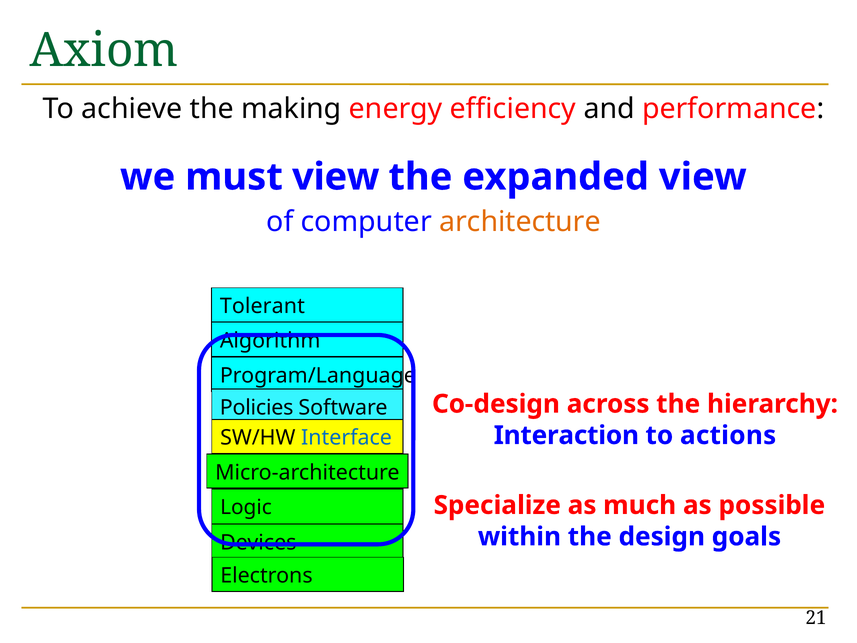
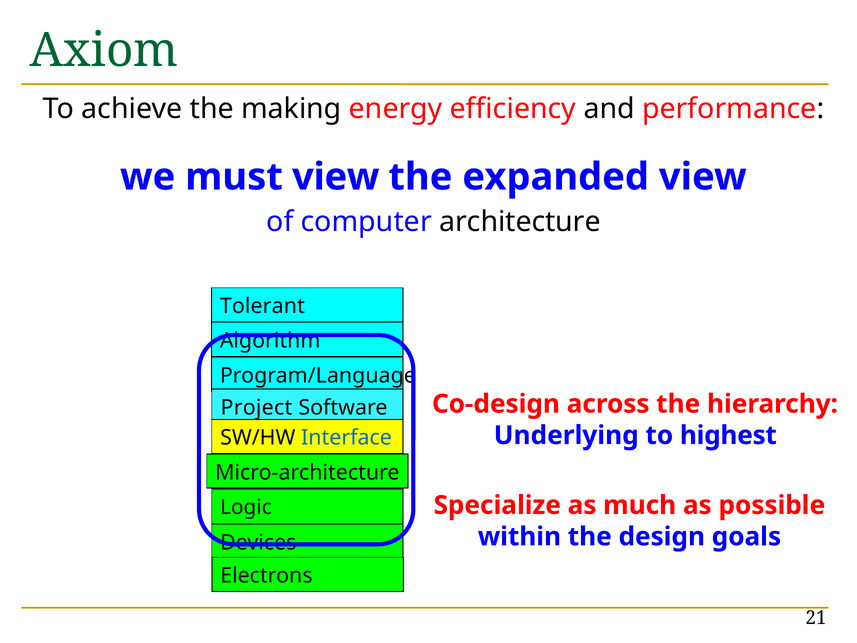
architecture colour: orange -> black (520, 222)
Policies: Policies -> Project (256, 407)
Interaction: Interaction -> Underlying (566, 435)
actions: actions -> highest (728, 435)
